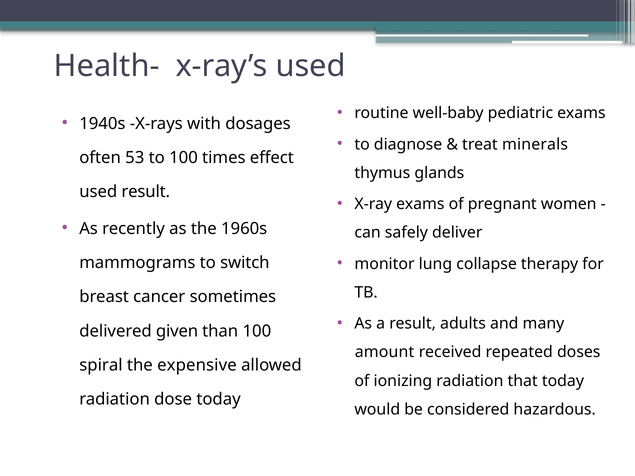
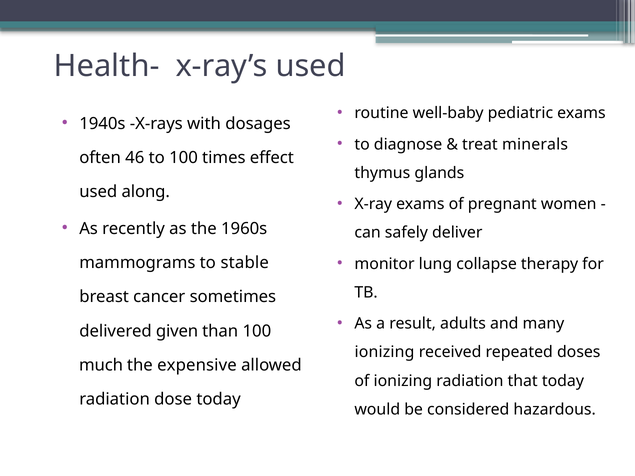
53: 53 -> 46 (135, 158)
used result: result -> along (146, 192)
switch: switch -> stable (245, 263)
amount: amount -> ionizing (385, 352)
spiral: spiral -> much (101, 365)
